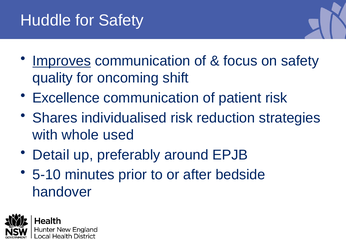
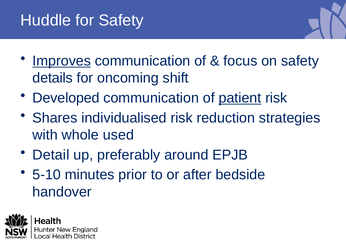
quality: quality -> details (53, 78)
Excellence: Excellence -> Developed (66, 98)
patient underline: none -> present (240, 98)
